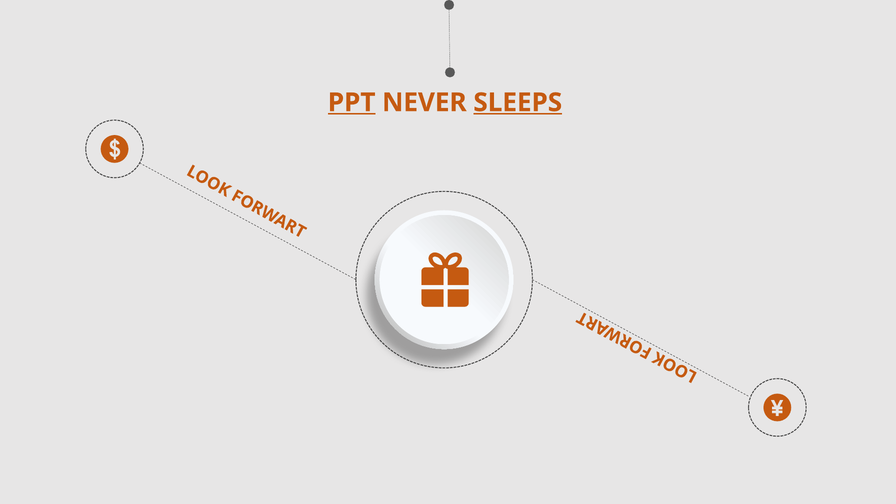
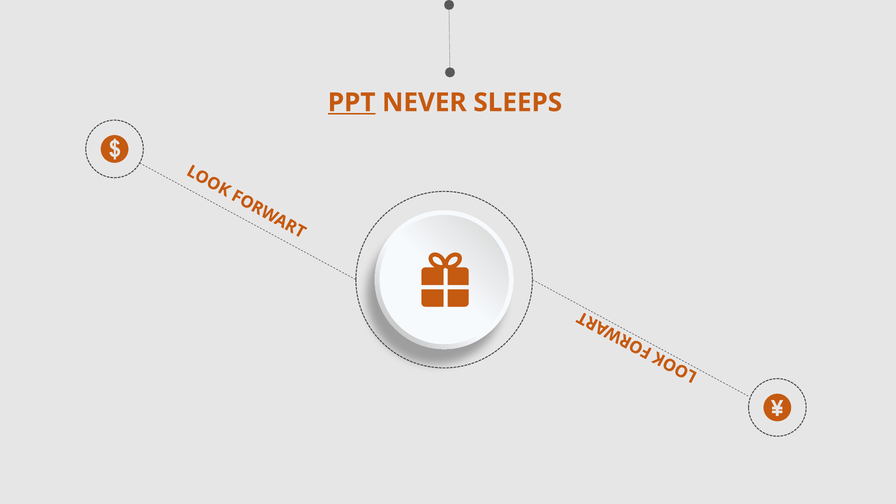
SLEEPS underline: present -> none (518, 103)
